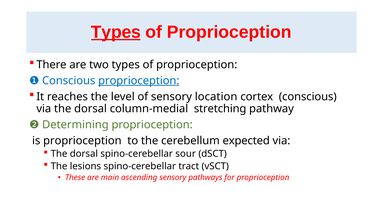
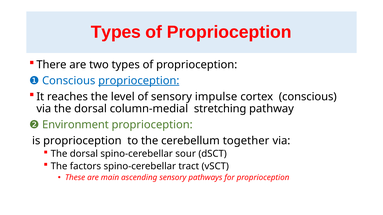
Types underline: present -> none (116, 32)
location: location -> impulse (216, 97)
Determining: Determining -> Environment (75, 125)
expected: expected -> together (246, 141)
lesions: lesions -> factors (85, 166)
